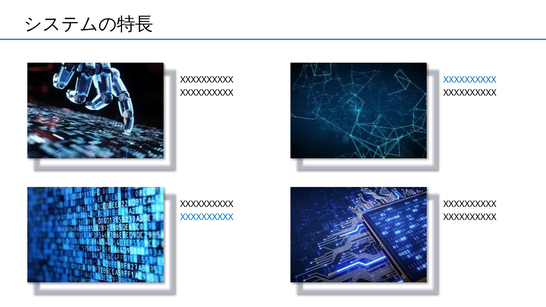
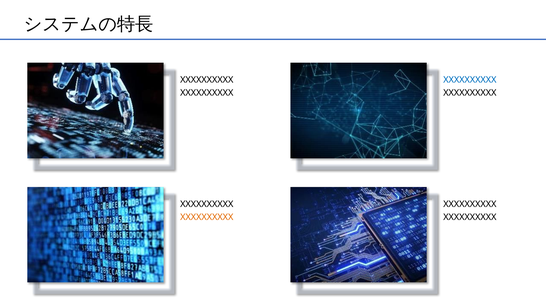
XXXXXXXXXX colour: blue -> orange (207, 217)
